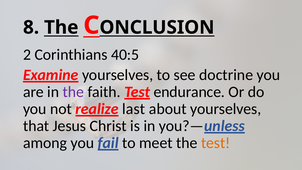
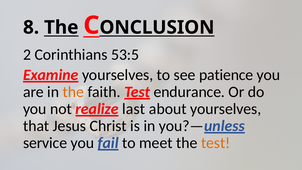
40:5: 40:5 -> 53:5 (125, 55)
doctrine: doctrine -> patience (226, 75)
the colour: purple -> orange (73, 92)
among: among -> service (45, 143)
